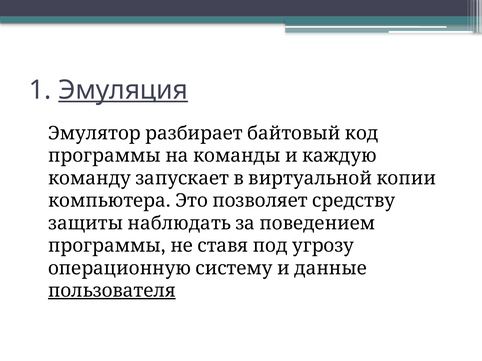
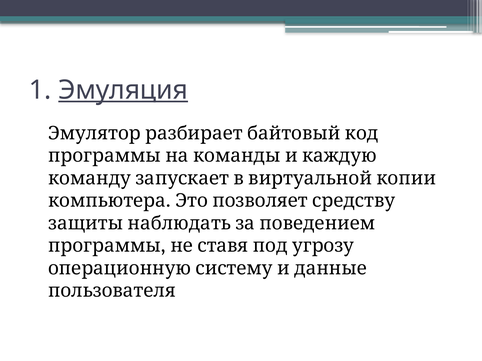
пользователя underline: present -> none (112, 291)
